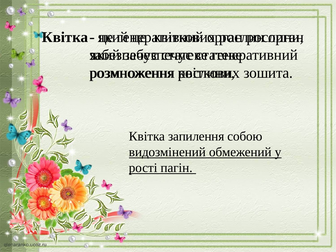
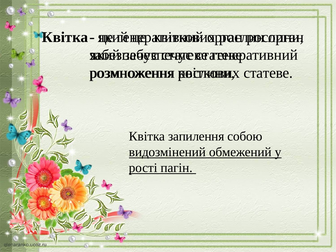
зошита: зошита -> статеве (268, 73)
